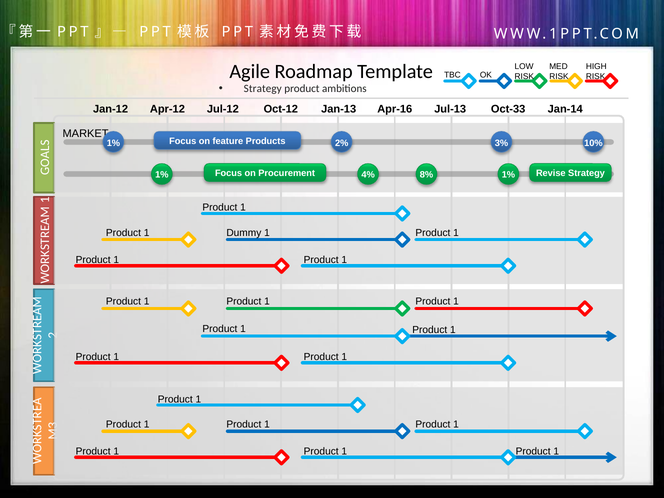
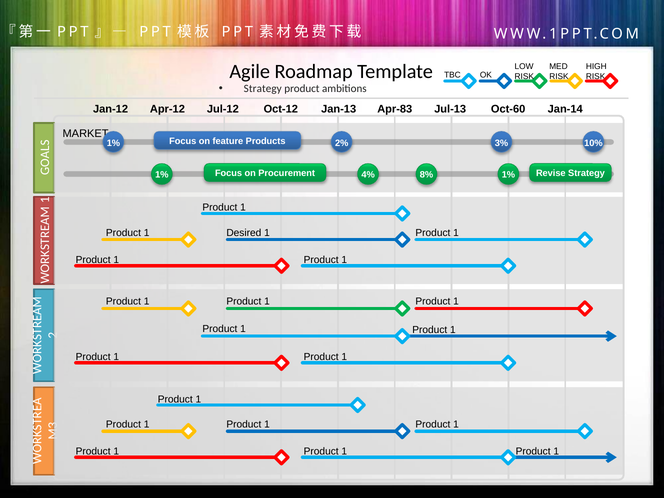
Apr-16: Apr-16 -> Apr-83 (395, 109)
Oct-33: Oct-33 -> Oct-60 (508, 109)
Dummy: Dummy -> Desired (244, 233)
